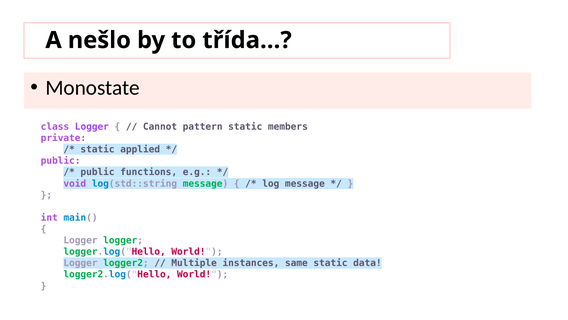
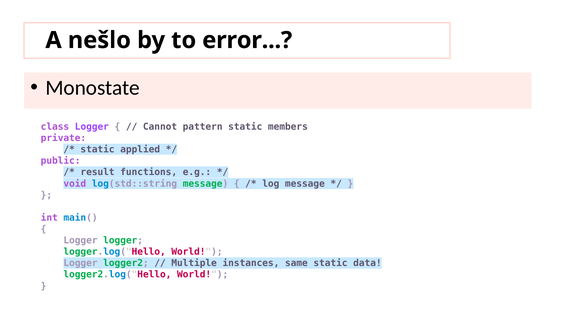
třída: třída -> error (247, 40)
public: public -> result (98, 172)
